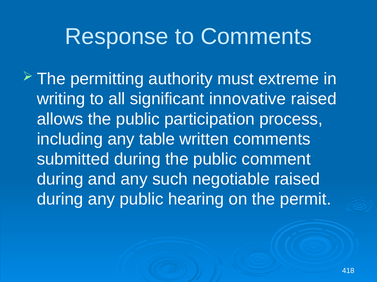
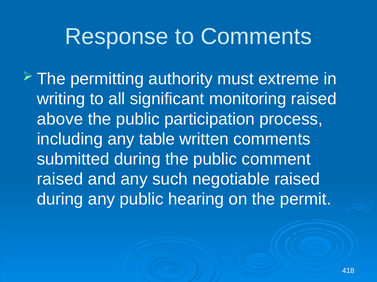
innovative: innovative -> monitoring (248, 99)
allows: allows -> above (60, 119)
during: during -> raised (60, 180)
